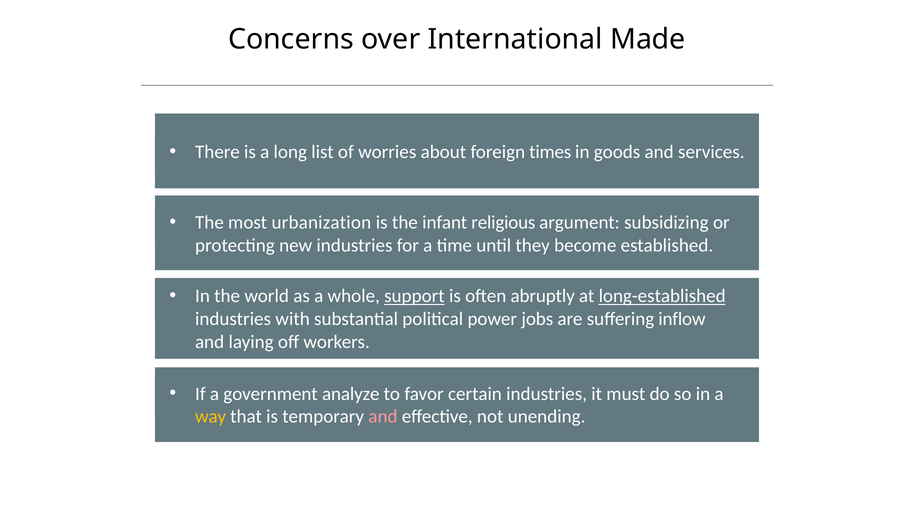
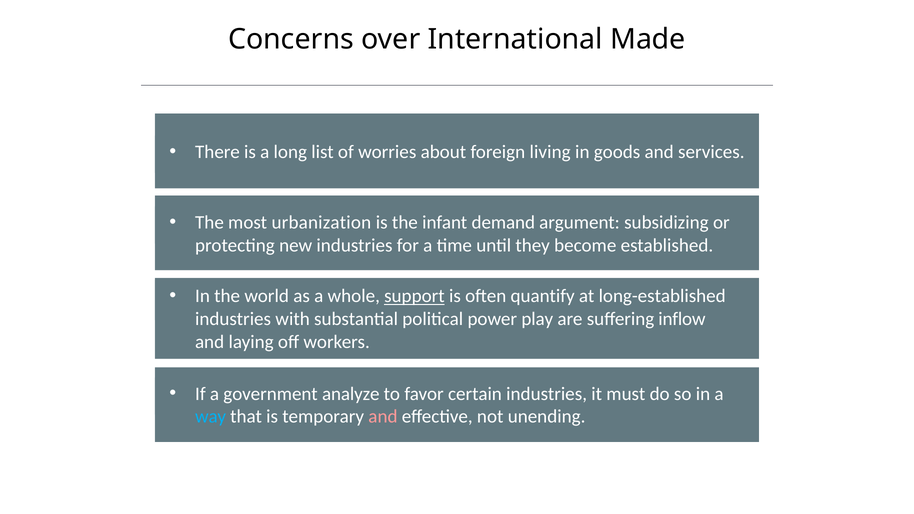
times: times -> living (550, 152)
religious: religious -> demand (503, 223)
abruptly: abruptly -> quantify (543, 296)
long-established underline: present -> none (662, 296)
jobs: jobs -> play (537, 319)
way colour: yellow -> light blue (211, 417)
